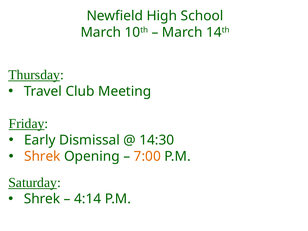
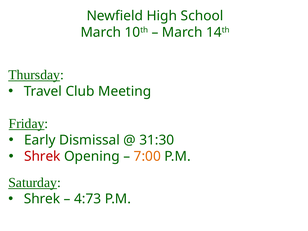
14:30: 14:30 -> 31:30 (157, 140)
Shrek colour: orange -> red (42, 156)
4:14: 4:14 -> 4:73 (88, 199)
